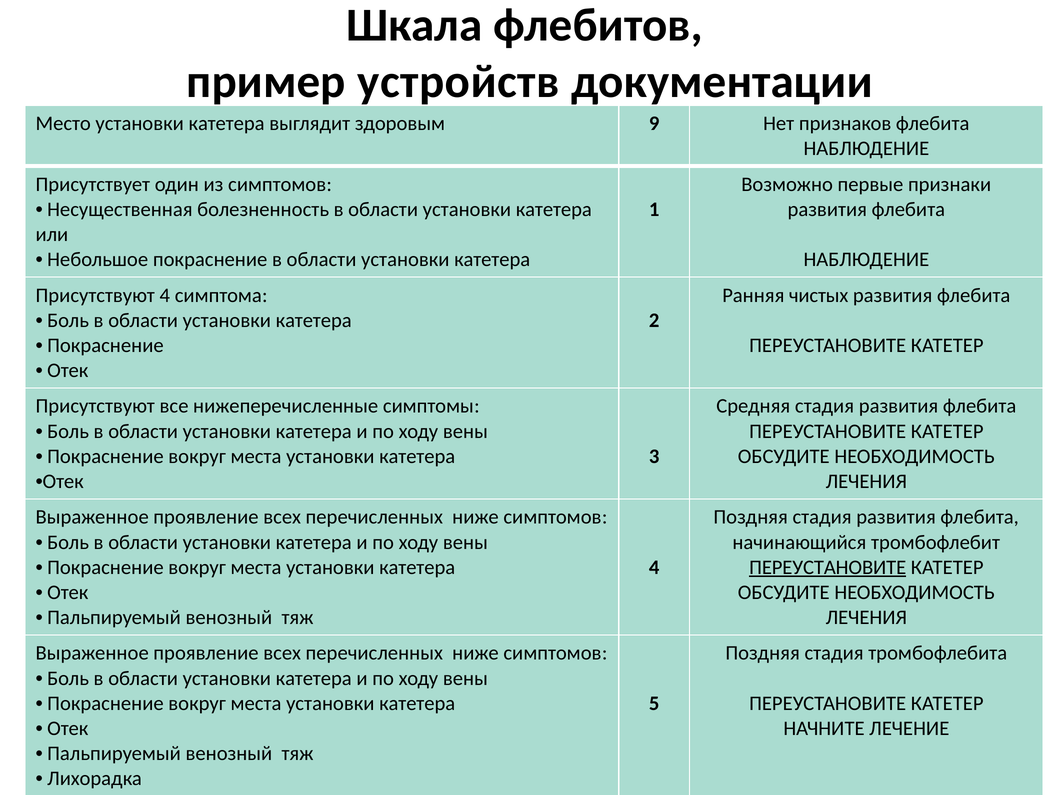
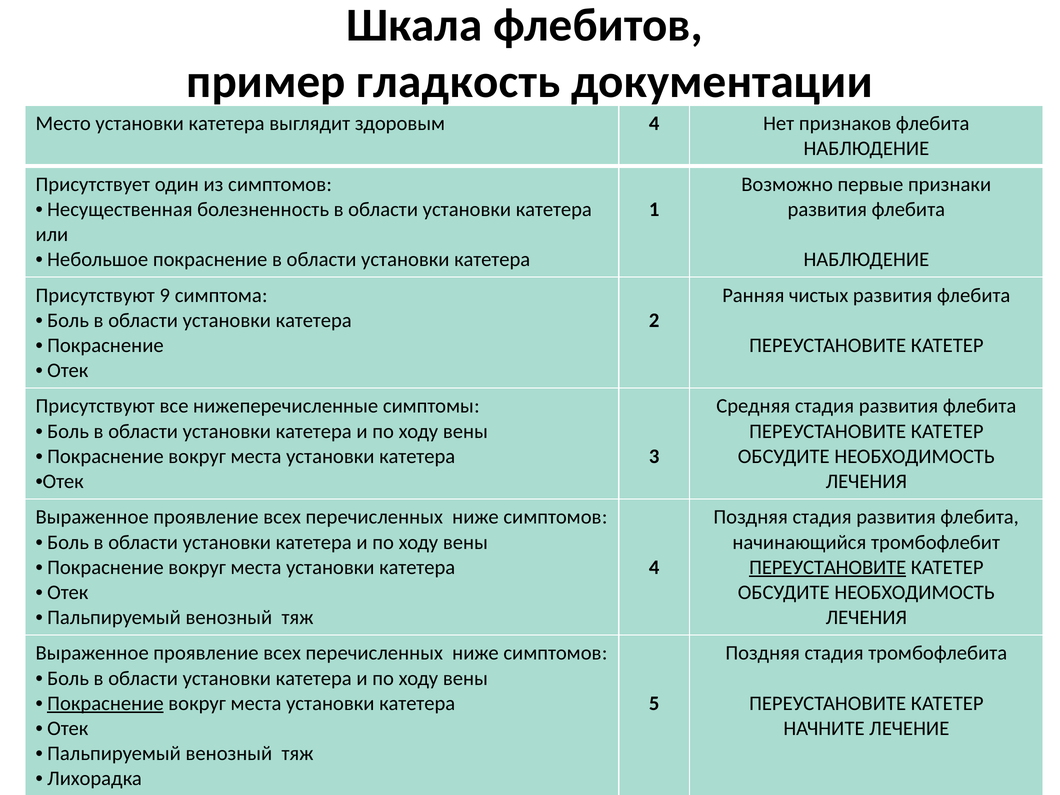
устройств: устройств -> гладкость (458, 82)
здоровым 9: 9 -> 4 (654, 123)
Присутствуют 4: 4 -> 9 (165, 295)
Покраснение underline: none -> present (105, 703)
